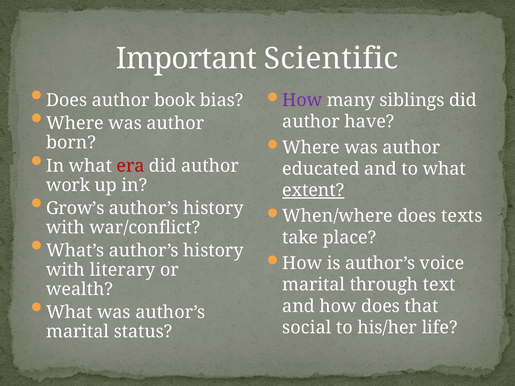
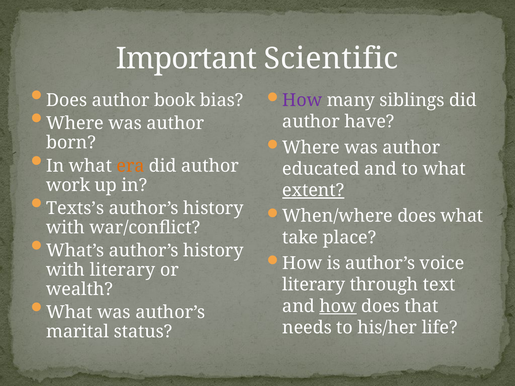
era colour: red -> orange (131, 166)
Grow’s: Grow’s -> Texts’s (75, 208)
does texts: texts -> what (462, 216)
marital: marital -> literary (314, 285)
how underline: none -> present (338, 306)
social: social -> needs (307, 328)
